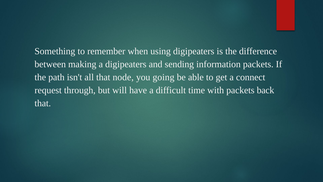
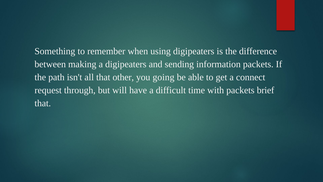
node: node -> other (123, 77)
back: back -> brief (266, 90)
